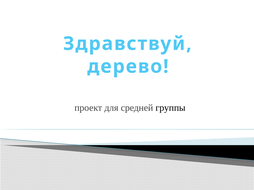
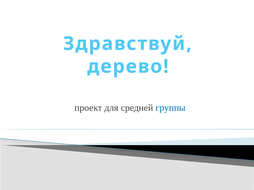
группы colour: black -> blue (170, 108)
